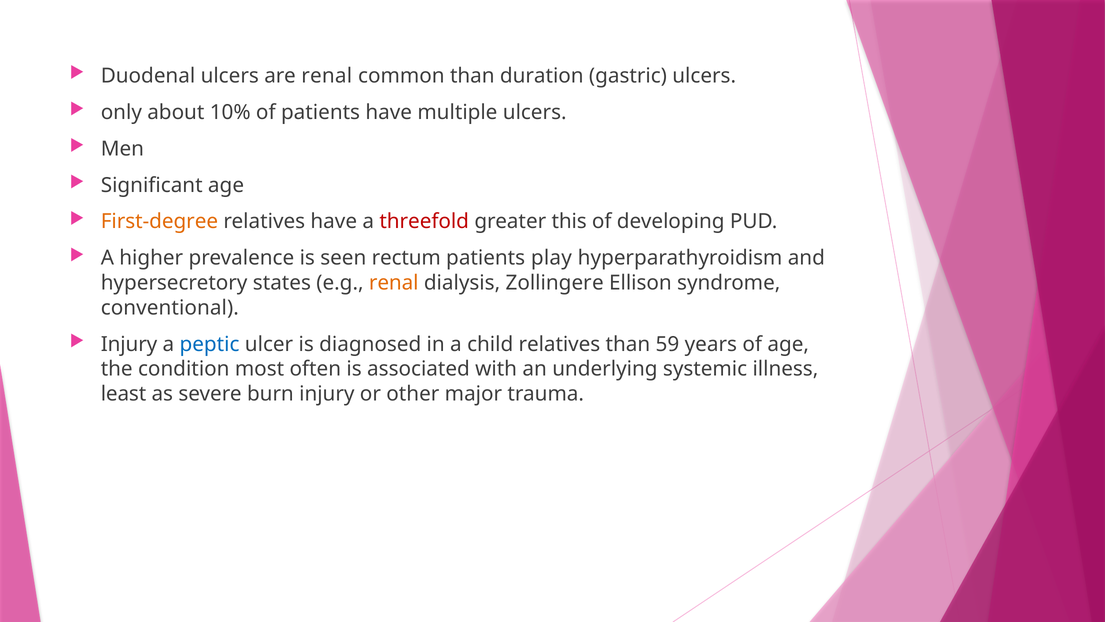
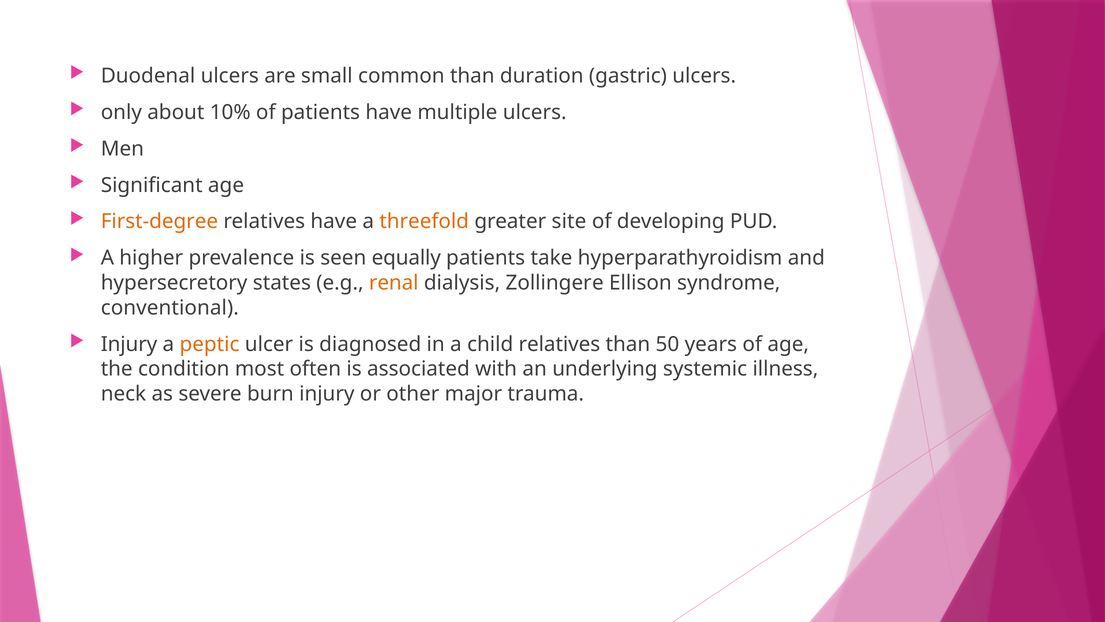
are renal: renal -> small (327, 76)
threefold colour: red -> orange (424, 221)
this: this -> site (569, 221)
rectum: rectum -> equally (406, 258)
play: play -> take (551, 258)
peptic colour: blue -> orange (210, 344)
59: 59 -> 50 (667, 344)
least: least -> neck (123, 394)
